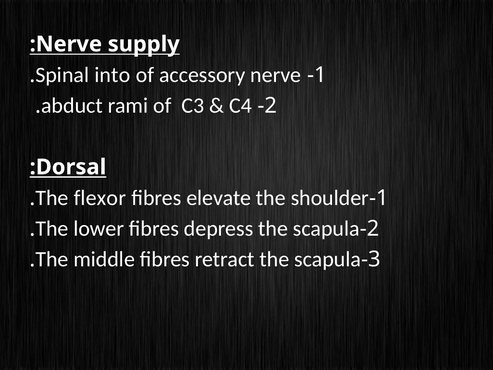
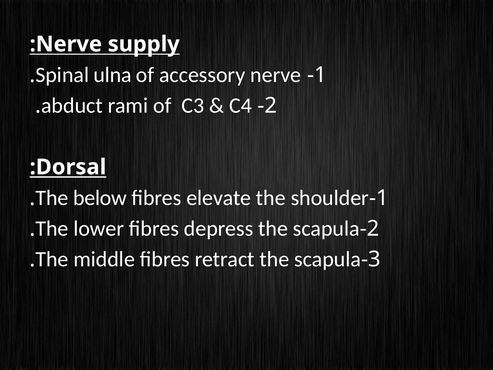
into: into -> ulna (113, 75)
flexor: flexor -> below (100, 198)
